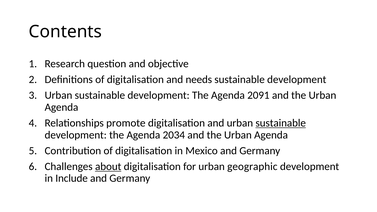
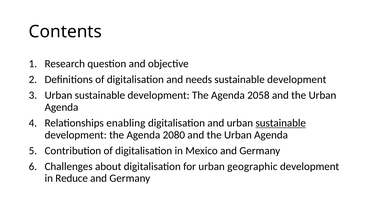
2091: 2091 -> 2058 (258, 95)
promote: promote -> enabling (126, 123)
2034: 2034 -> 2080 (174, 135)
about underline: present -> none (108, 167)
Include: Include -> Reduce (72, 178)
